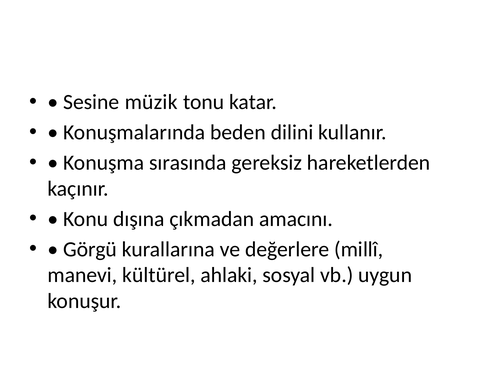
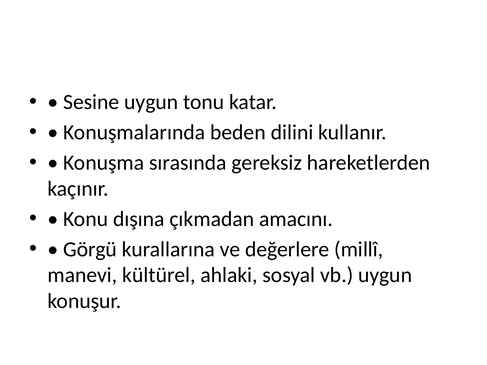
Sesine müzik: müzik -> uygun (151, 102)
